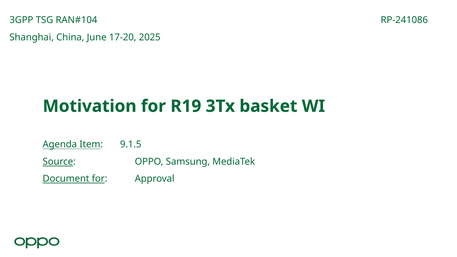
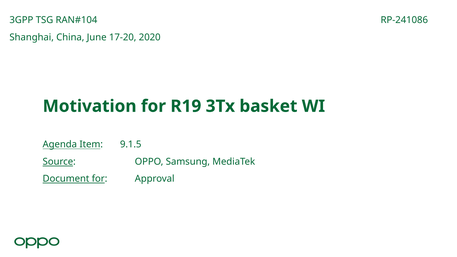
2025: 2025 -> 2020 (150, 37)
